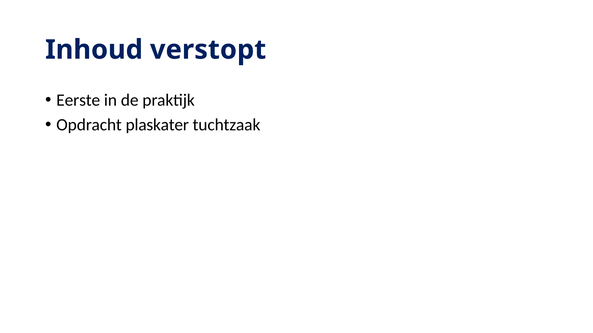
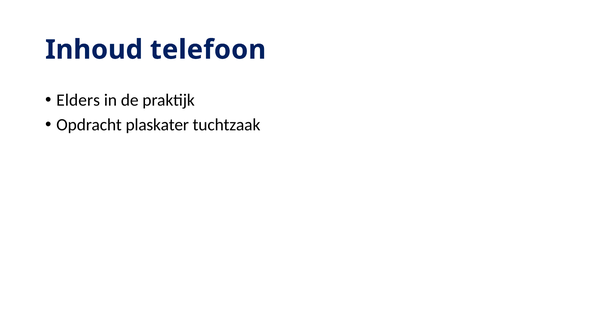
verstopt: verstopt -> telefoon (208, 50)
Eerste: Eerste -> Elders (78, 100)
